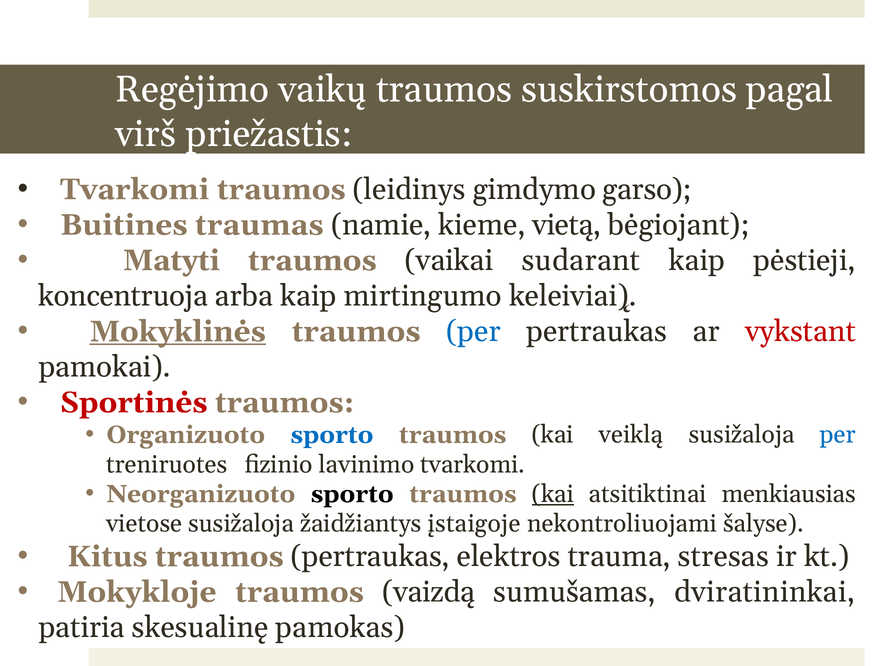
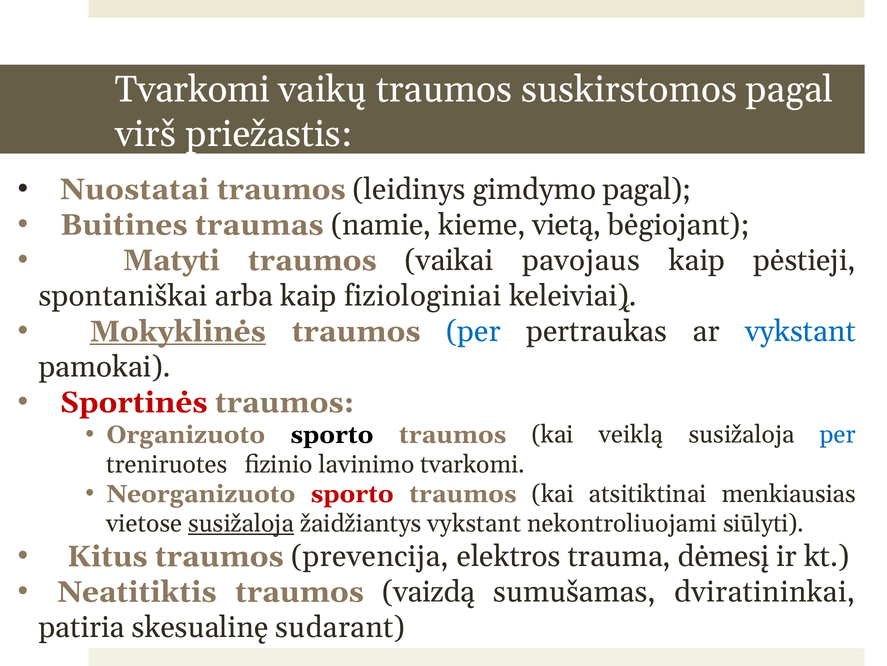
Regėjimo: Regėjimo -> Tvarkomi (192, 89)
Tvarkomi: Tvarkomi -> Nuostatai (135, 189)
gimdymo garso: garso -> pagal (647, 189)
sudarant: sudarant -> pavojaus (581, 260)
koncentruoja: koncentruoja -> spontaniškai (123, 296)
mirtingumo: mirtingumo -> fiziologiniai (423, 296)
vykstant colour: red -> blue (800, 331)
sporto colour: blue -> black (332, 434)
sporto colour: black -> red (352, 493)
kai underline: present -> none (553, 493)
susižaloja underline: none -> present (241, 523)
žaidžiantys įstaigoje: įstaigoje -> vykstant (474, 523)
šalyse: šalyse -> siūlyti (764, 523)
traumos pertraukas: pertraukas -> prevencija (370, 556)
stresas: stresas -> dėmesį (724, 556)
Mokykloje: Mokykloje -> Neatitiktis (137, 591)
pamokas: pamokas -> sudarant (340, 627)
